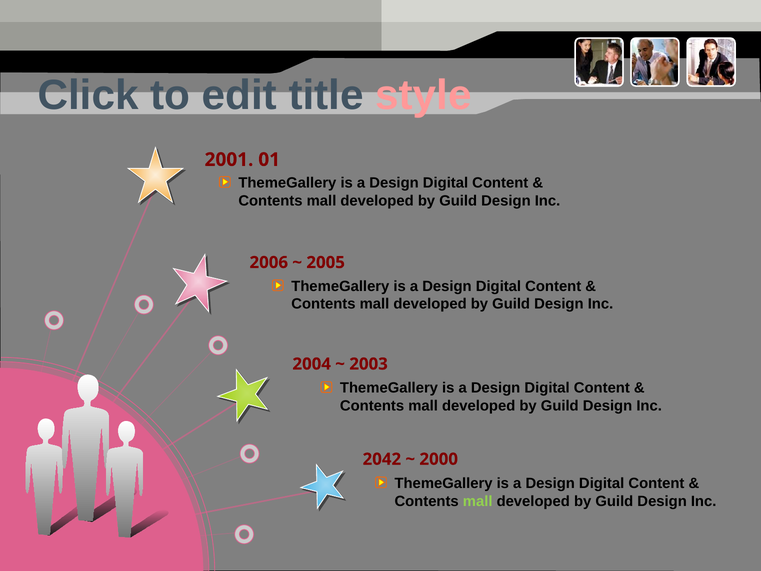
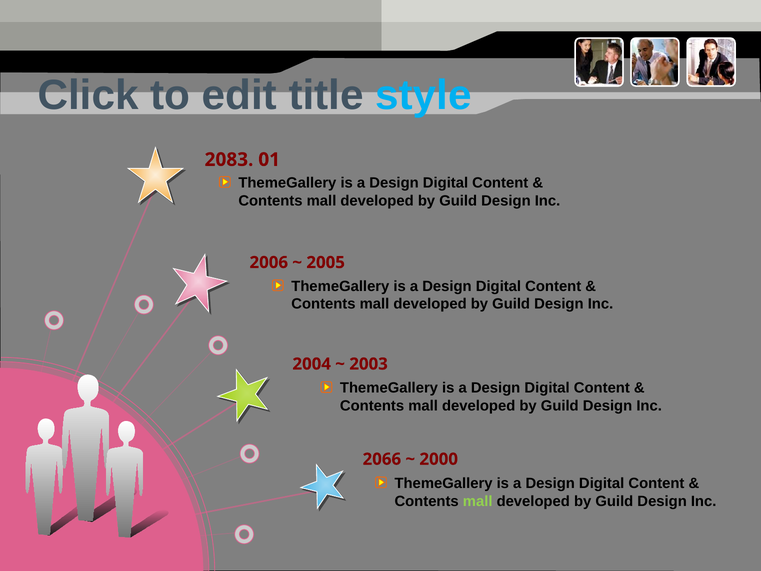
style colour: pink -> light blue (424, 95)
2001: 2001 -> 2083 (229, 160)
2042: 2042 -> 2066 (382, 459)
